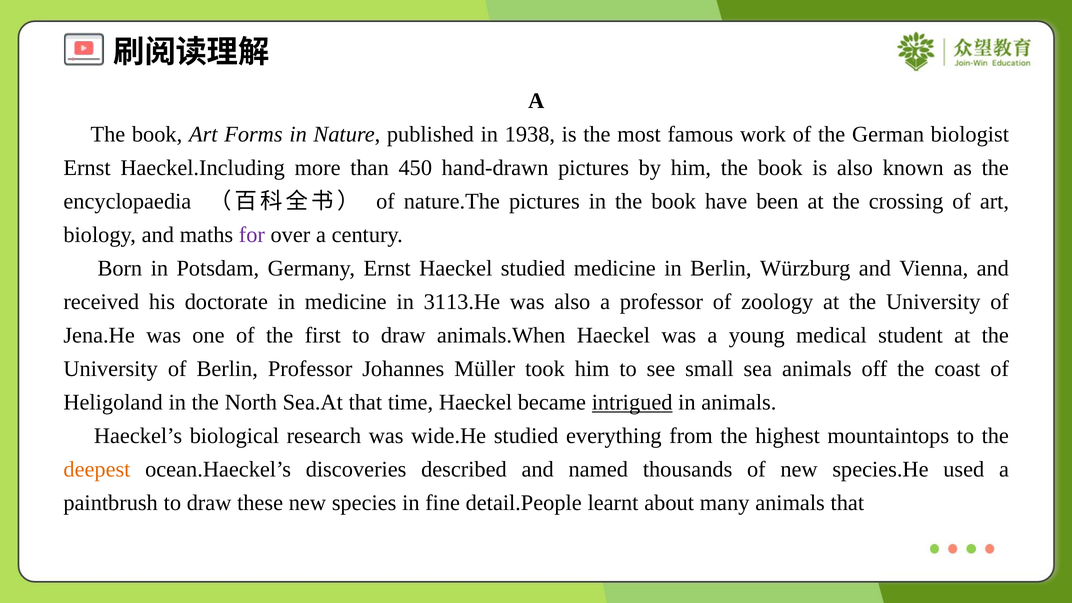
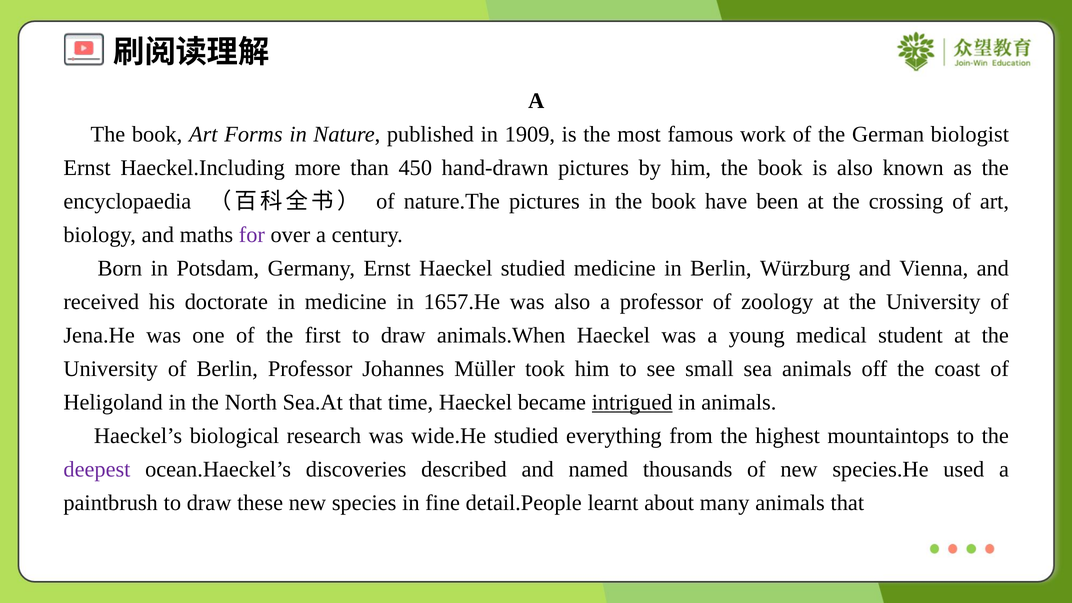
1938: 1938 -> 1909 (530, 134)
3113.He: 3113.He -> 1657.He (462, 302)
deepest colour: orange -> purple (97, 469)
